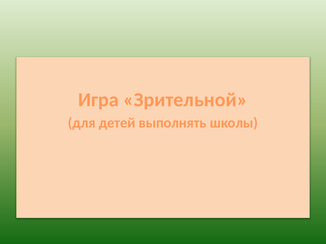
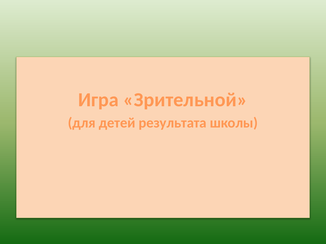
выполнять: выполнять -> результата (173, 123)
